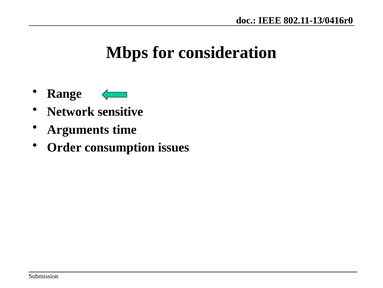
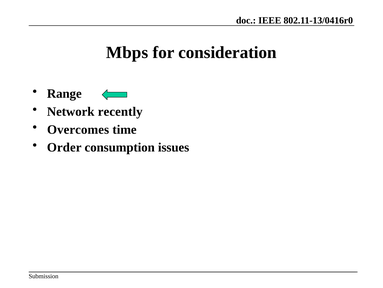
sensitive: sensitive -> recently (120, 111)
Arguments: Arguments -> Overcomes (78, 129)
